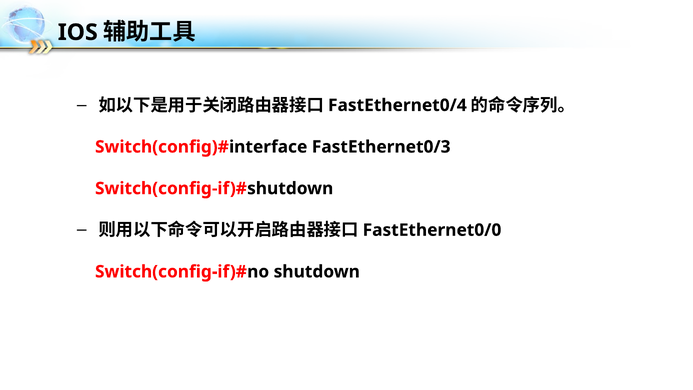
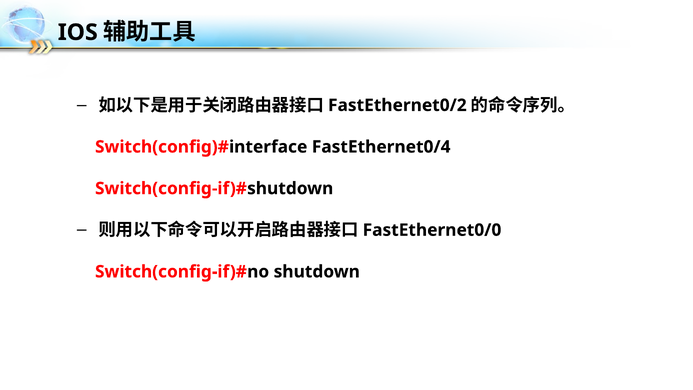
FastEthernet0/4: FastEthernet0/4 -> FastEthernet0/2 (397, 105)
FastEthernet0/3: FastEthernet0/3 -> FastEthernet0/4 (381, 147)
